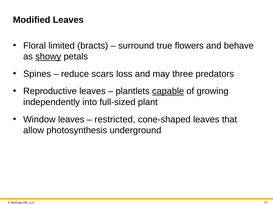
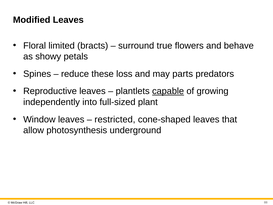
showy underline: present -> none (48, 56)
scars: scars -> these (103, 74)
three: three -> parts (183, 74)
